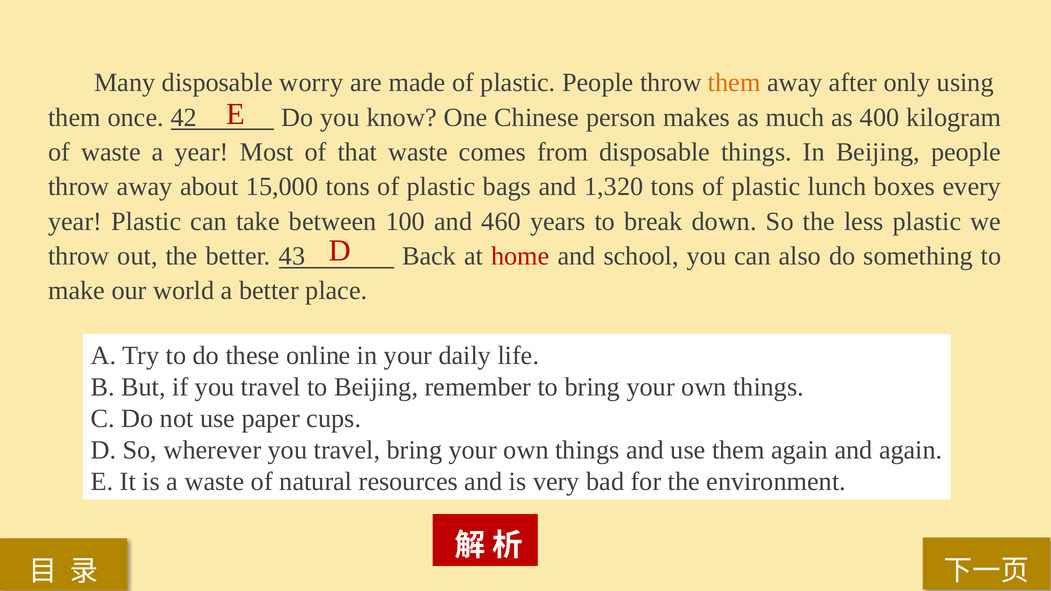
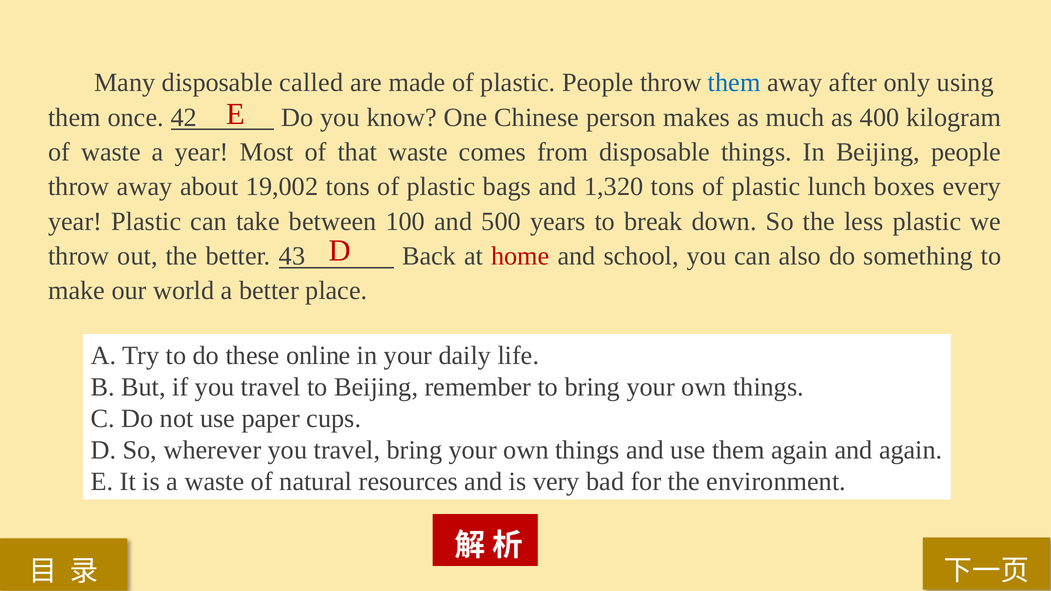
worry: worry -> called (311, 83)
them colour: orange -> blue (734, 83)
15,000: 15,000 -> 19,002 (282, 187)
460: 460 -> 500 (501, 221)
